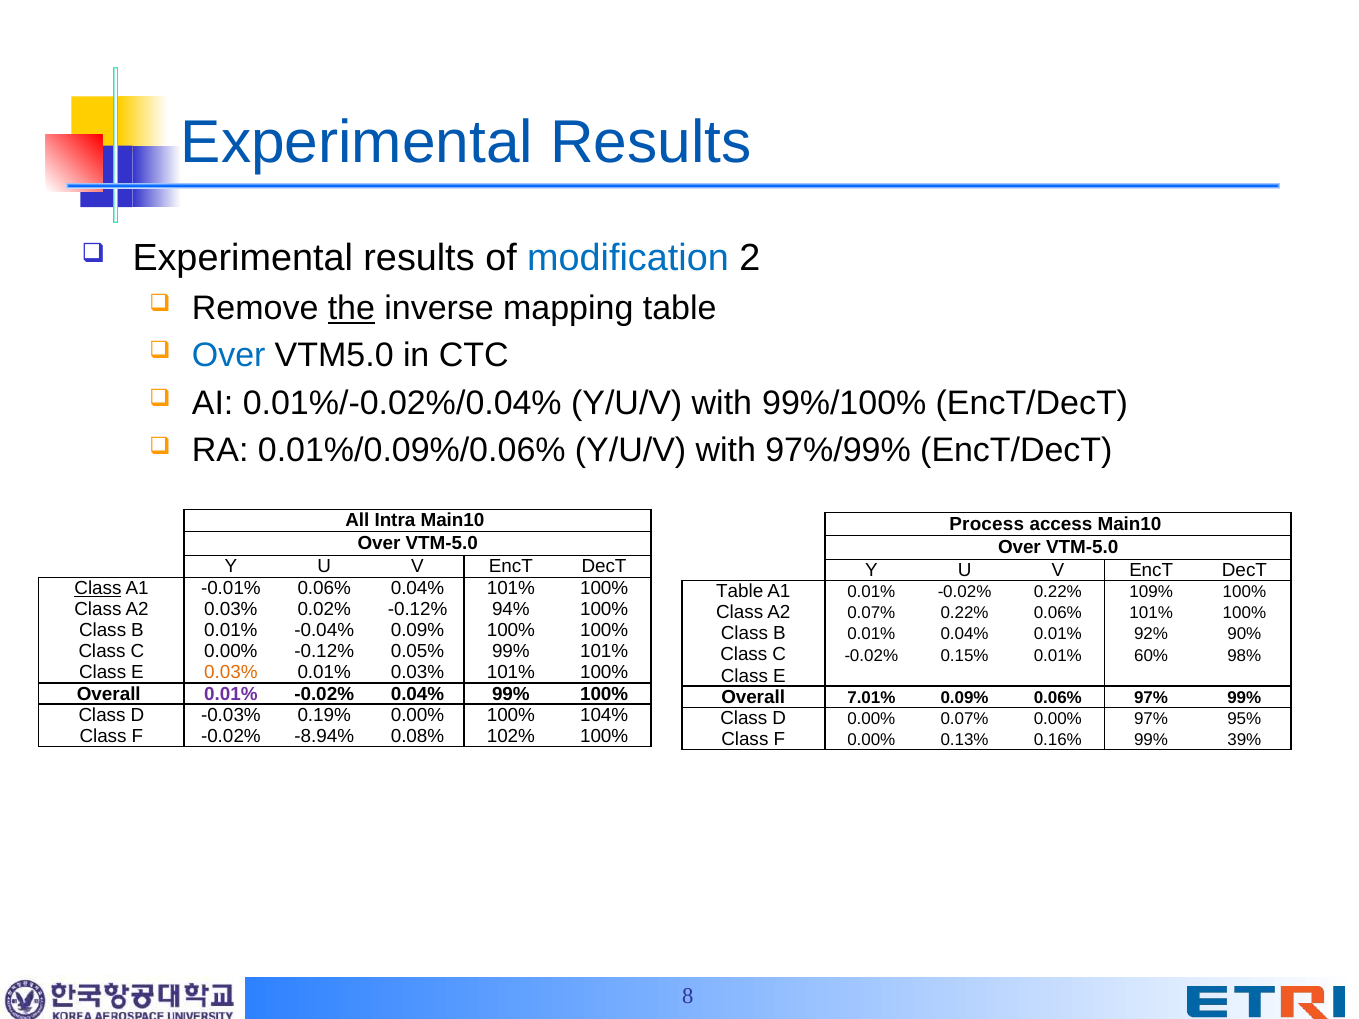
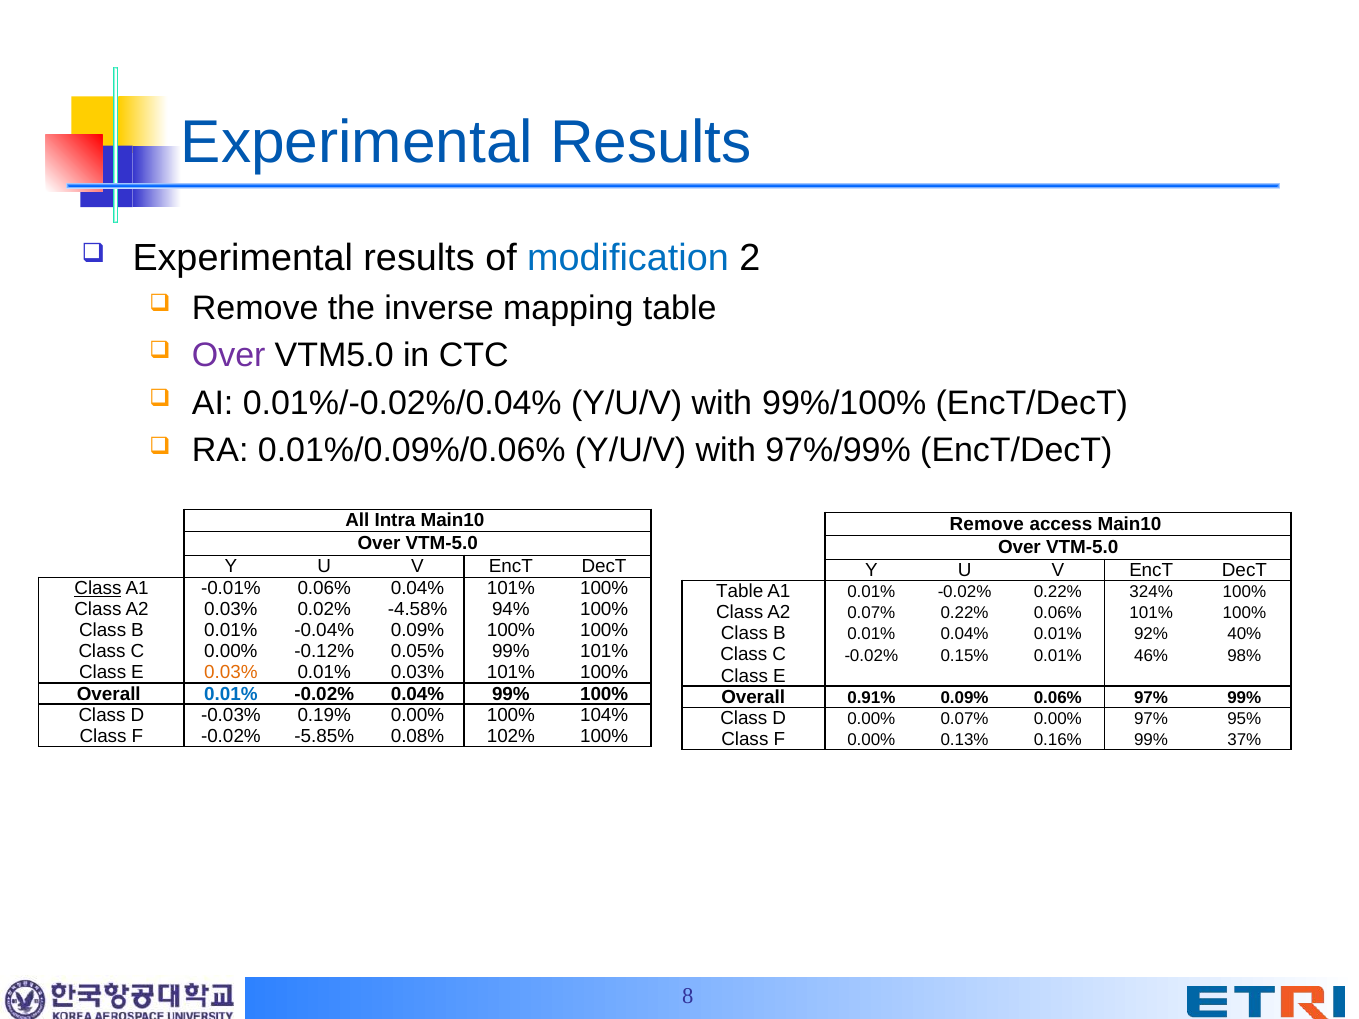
the underline: present -> none (351, 308)
Over colour: blue -> purple (229, 356)
Process: Process -> Remove (987, 524)
109%: 109% -> 324% (1151, 592)
0.02% -0.12%: -0.12% -> -4.58% (418, 609)
90%: 90% -> 40% (1244, 634)
60%: 60% -> 46% (1151, 656)
0.01% colour: purple -> blue (231, 694)
7.01%: 7.01% -> 0.91% (871, 698)
-8.94%: -8.94% -> -5.85% (324, 736)
39%: 39% -> 37% (1244, 740)
